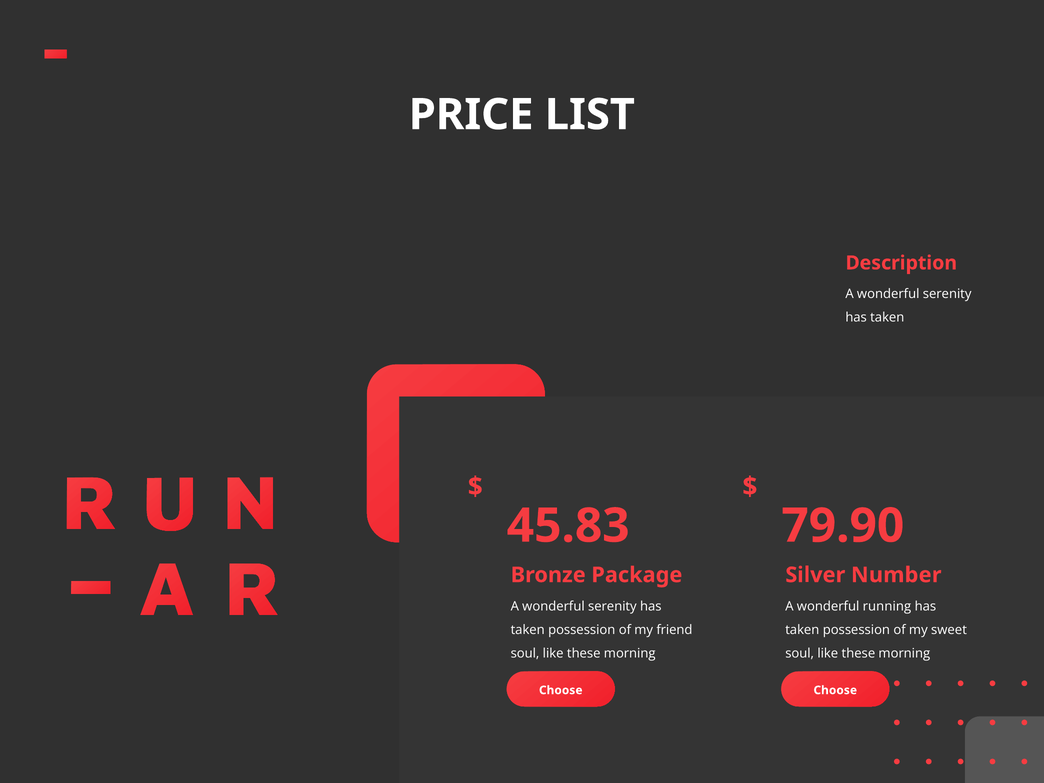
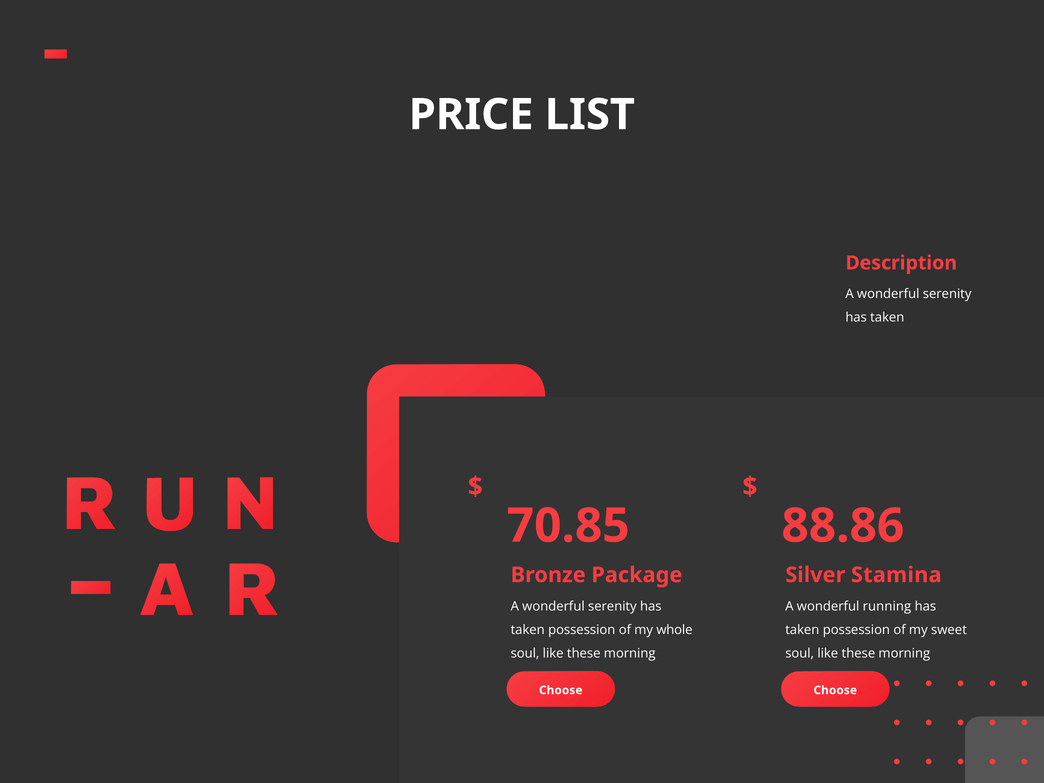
45.83: 45.83 -> 70.85 (568, 526)
79.90: 79.90 -> 88.86 (843, 526)
Number: Number -> Stamina (896, 575)
friend: friend -> whole (674, 630)
